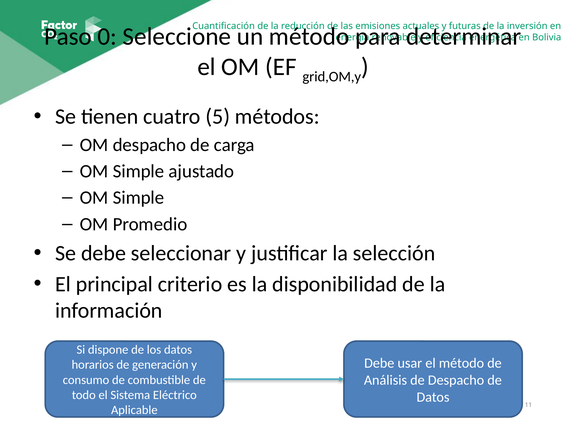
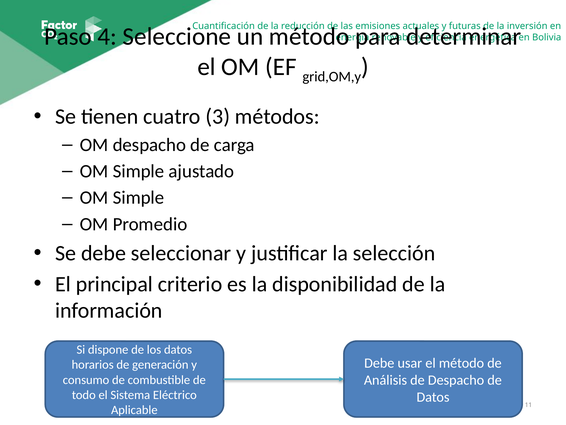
0: 0 -> 4 (107, 37)
5: 5 -> 3 (218, 117)
